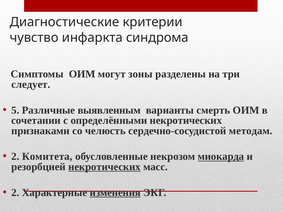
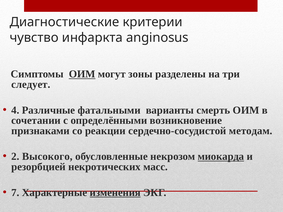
синдрома: синдрома -> anginosus (157, 38)
ОИМ underline: none -> present (82, 74)
5: 5 -> 4 (15, 110)
выявленным: выявленным -> фатальными (109, 110)
определёнными некротических: некротических -> возникновение (186, 121)
челюсть: челюсть -> реакции (105, 131)
Комитета: Комитета -> Высокого (47, 157)
некротических underline: present -> none (104, 167)
2: 2 -> 7 (15, 193)
